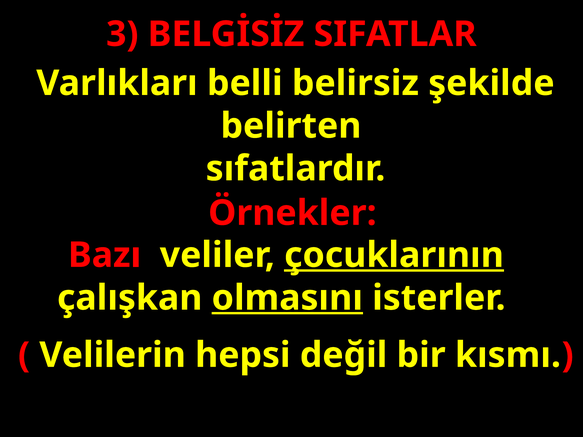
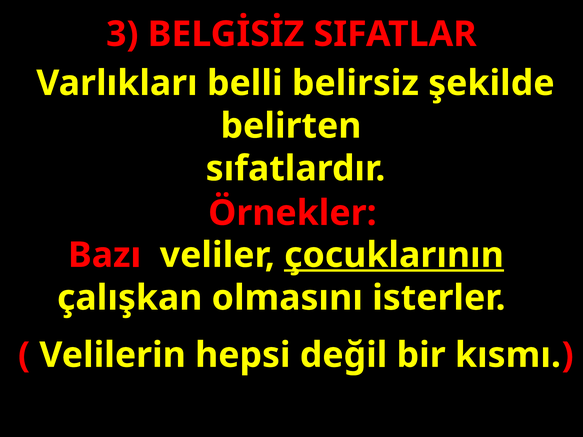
olmasını underline: present -> none (287, 298)
